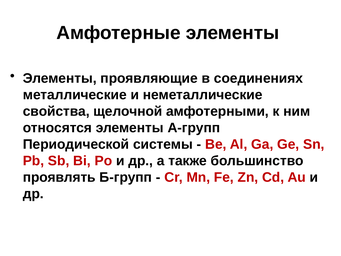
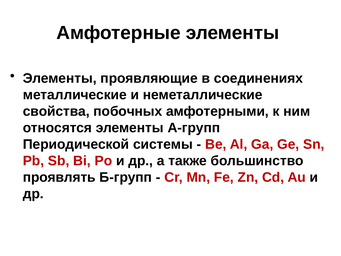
щелочной: щелочной -> побочных (128, 111)
